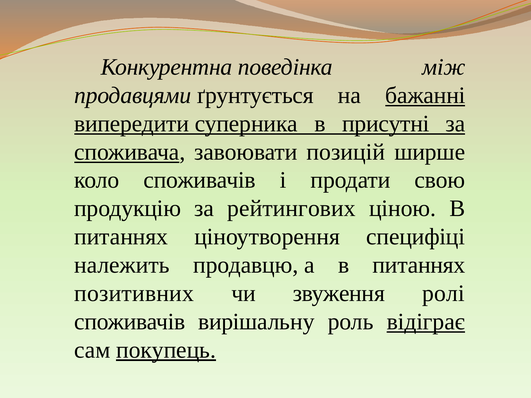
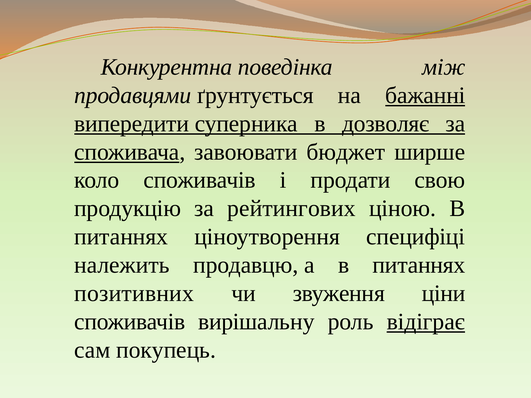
присутні: присутні -> дозволяє (386, 124)
позицій: позицій -> бюджет (346, 152)
ролі: ролі -> ціни (444, 294)
покупець underline: present -> none (166, 350)
